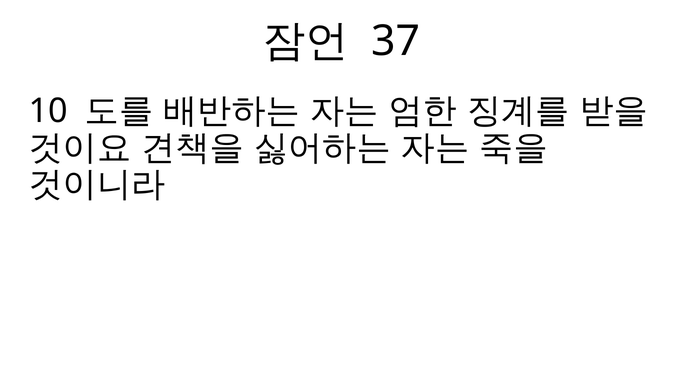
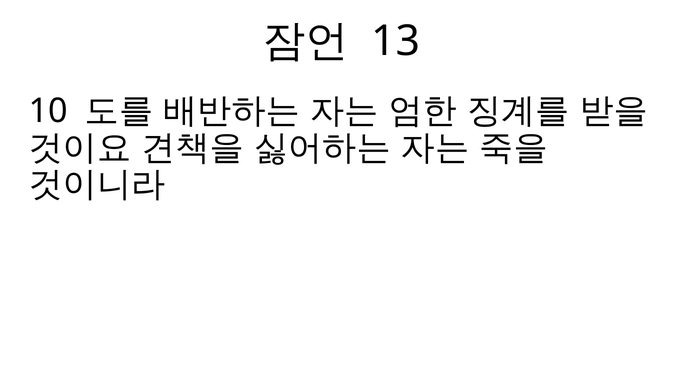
37: 37 -> 13 (396, 41)
